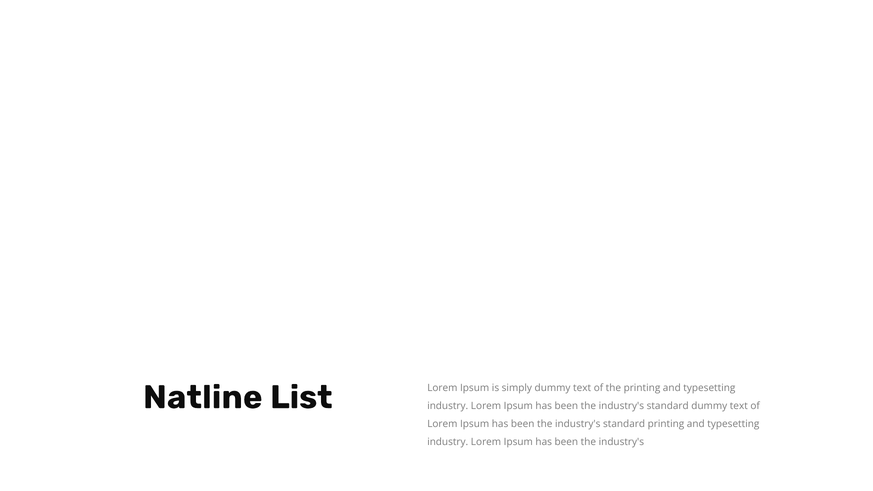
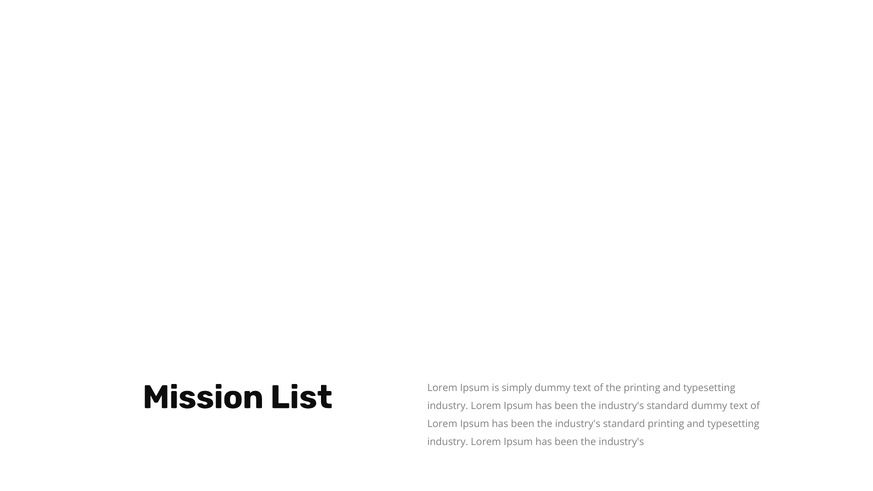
Natline: Natline -> Mission (203, 397)
